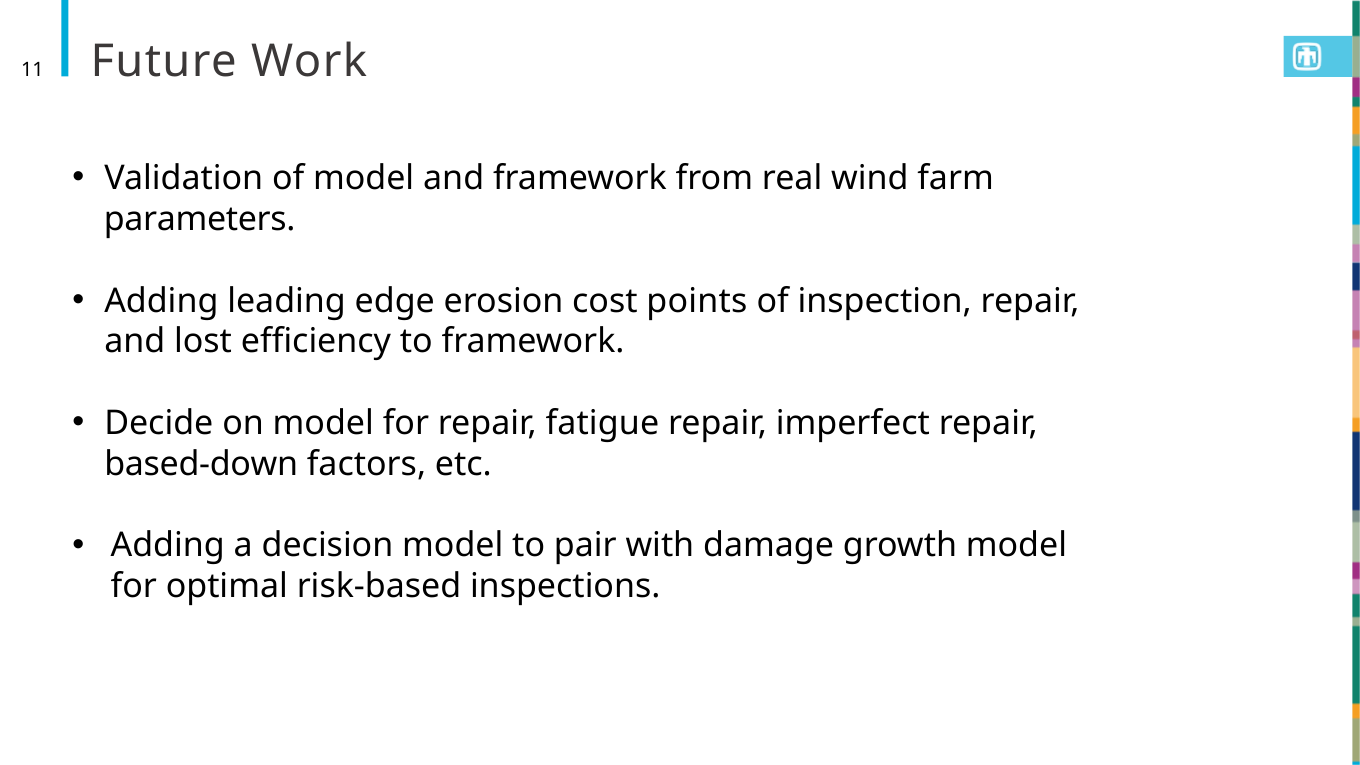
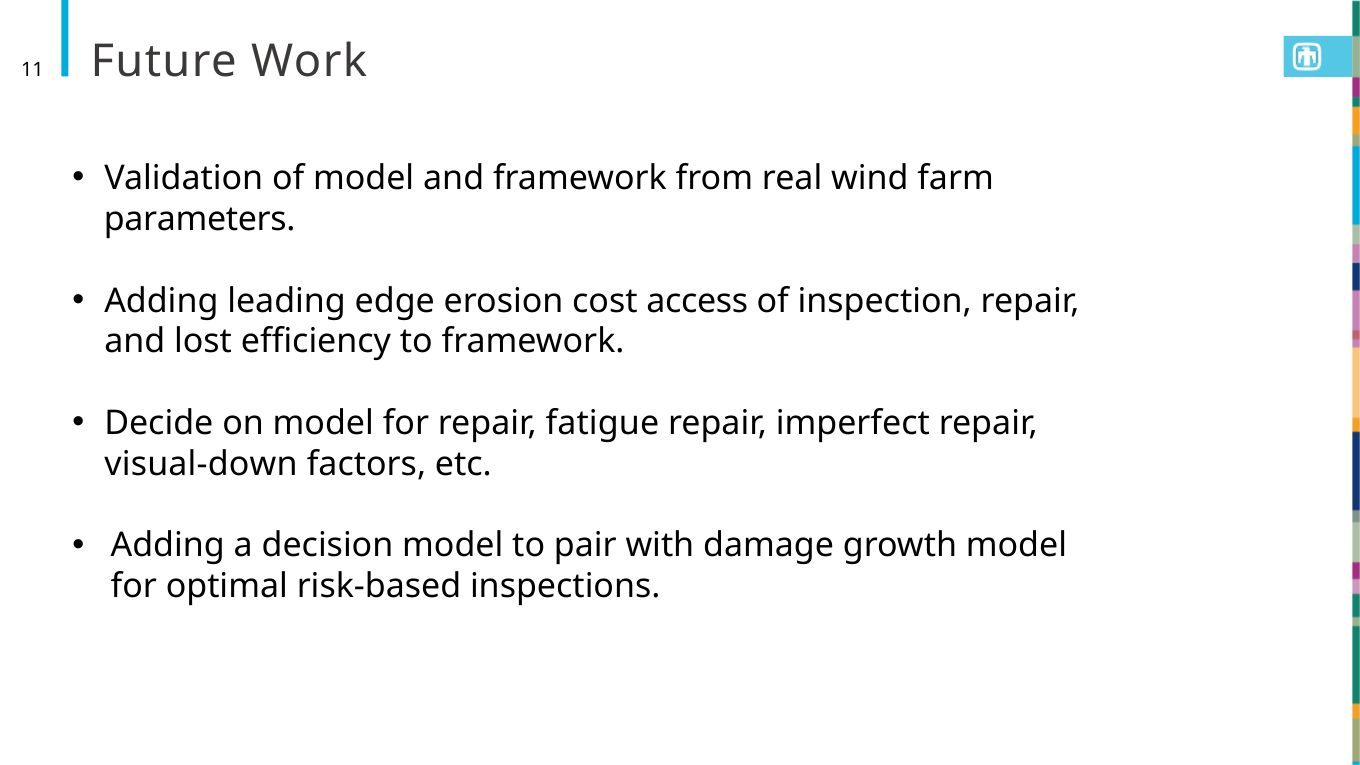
points: points -> access (697, 301)
based-down: based-down -> visual-down (201, 464)
